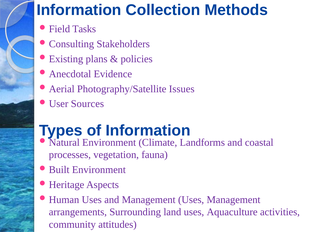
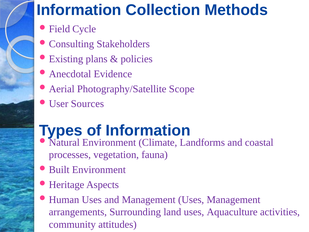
Tasks: Tasks -> Cycle (84, 29)
Issues: Issues -> Scope (182, 89)
